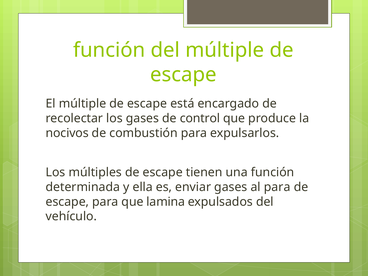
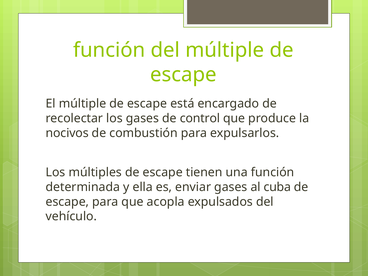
al para: para -> cuba (277, 187)
lamina: lamina -> acopla (166, 202)
